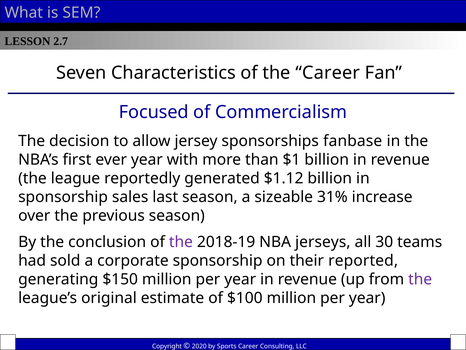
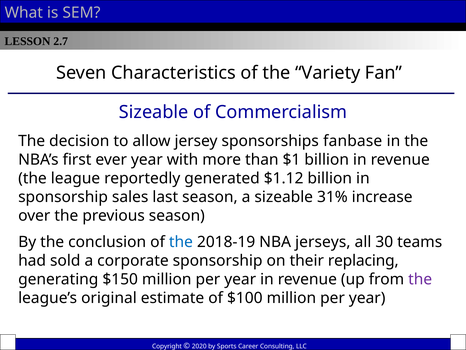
the Career: Career -> Variety (328, 73)
Focused: Focused -> Sizeable (154, 112)
the colour: purple -> blue (181, 242)
reported: reported -> replacing (363, 260)
